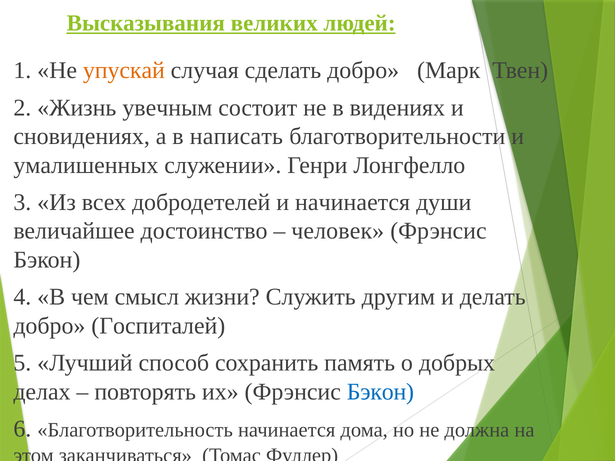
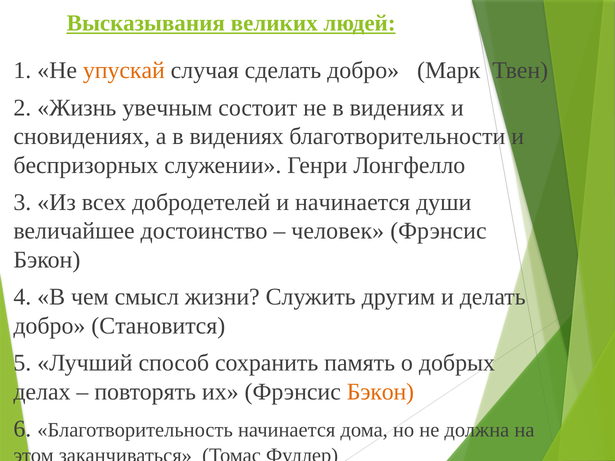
а в написать: написать -> видениях (237, 137)
умалишенных: умалишенных -> беспризорных (86, 165)
Госпиталей: Госпиталей -> Становится (158, 326)
Бэкон colour: blue -> orange (380, 392)
